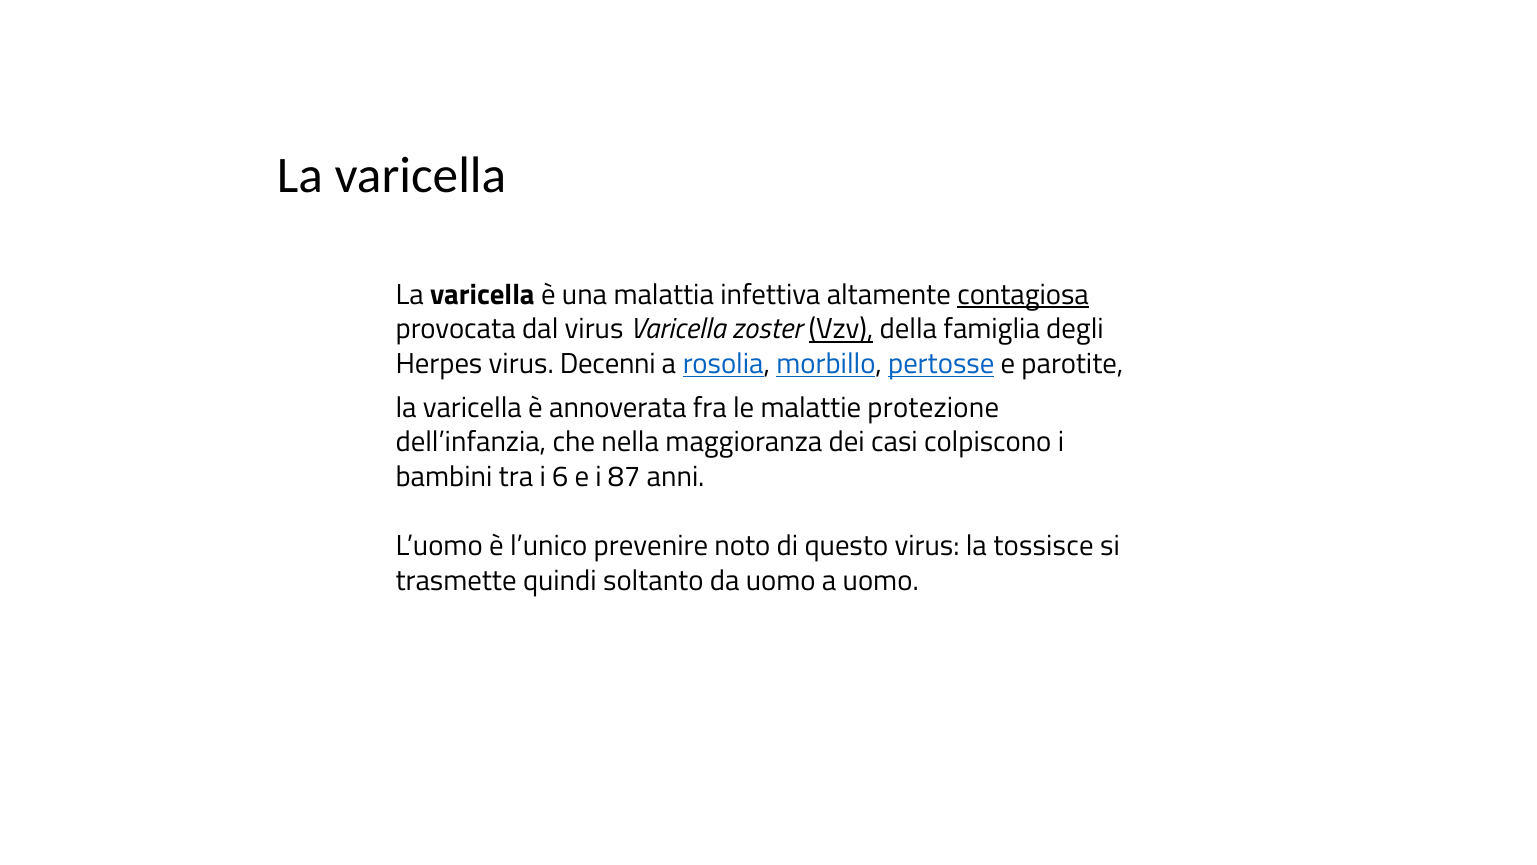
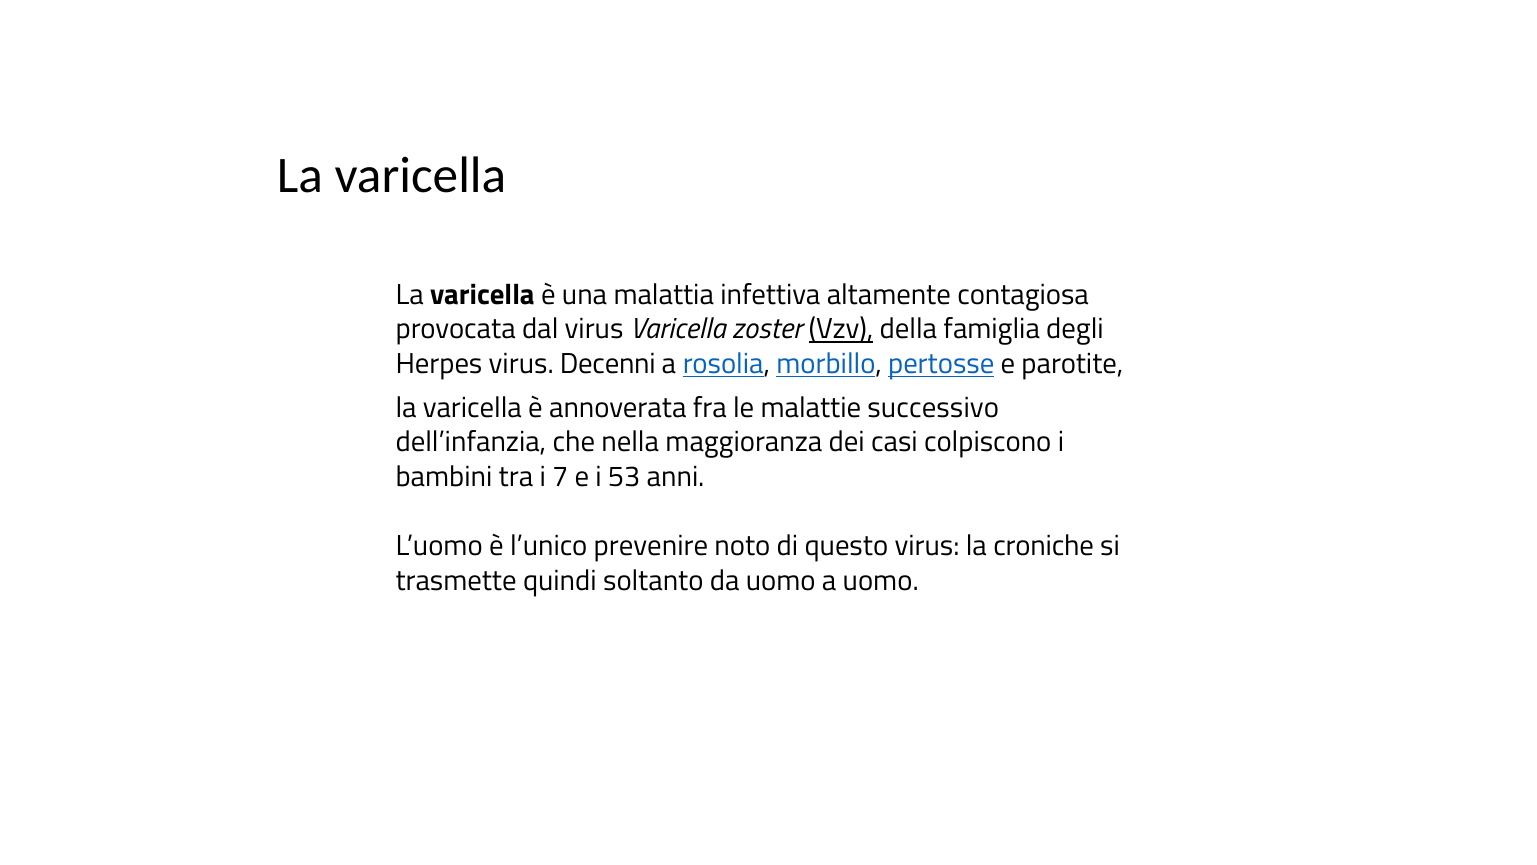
contagiosa underline: present -> none (1023, 295)
protezione: protezione -> successivo (933, 408)
6: 6 -> 7 (560, 477)
87: 87 -> 53 (624, 477)
tossisce: tossisce -> croniche (1044, 546)
